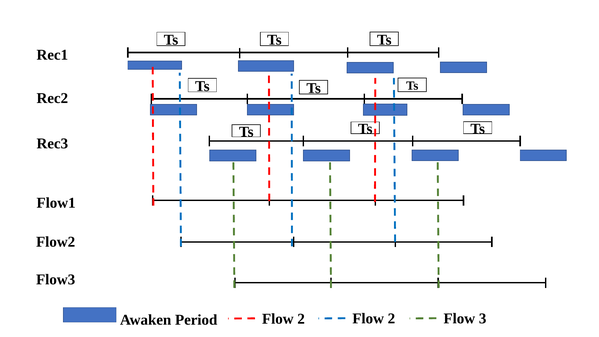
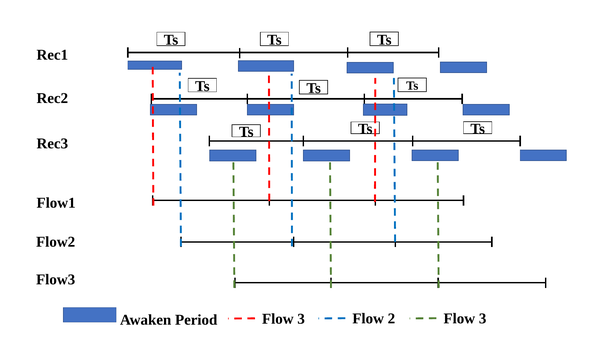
Period Flow 2: 2 -> 3 (301, 319)
